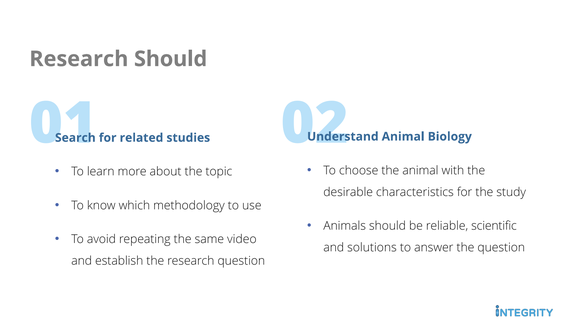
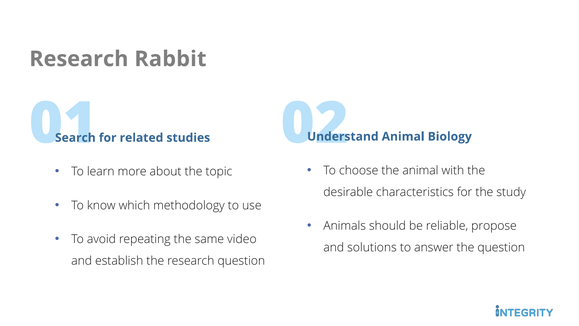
Research Should: Should -> Rabbit (170, 59)
scientific: scientific -> propose (494, 226)
